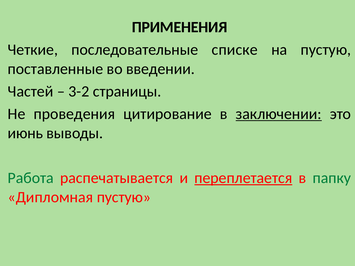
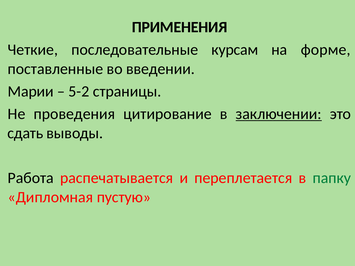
списке: списке -> курсам (235, 50)
на пустую: пустую -> форме (326, 50)
Частей: Частей -> Марии (31, 91)
3-2: 3-2 -> 5-2 (79, 91)
июнь: июнь -> сдать (25, 133)
Работа colour: green -> black (31, 178)
переплетается underline: present -> none (243, 178)
